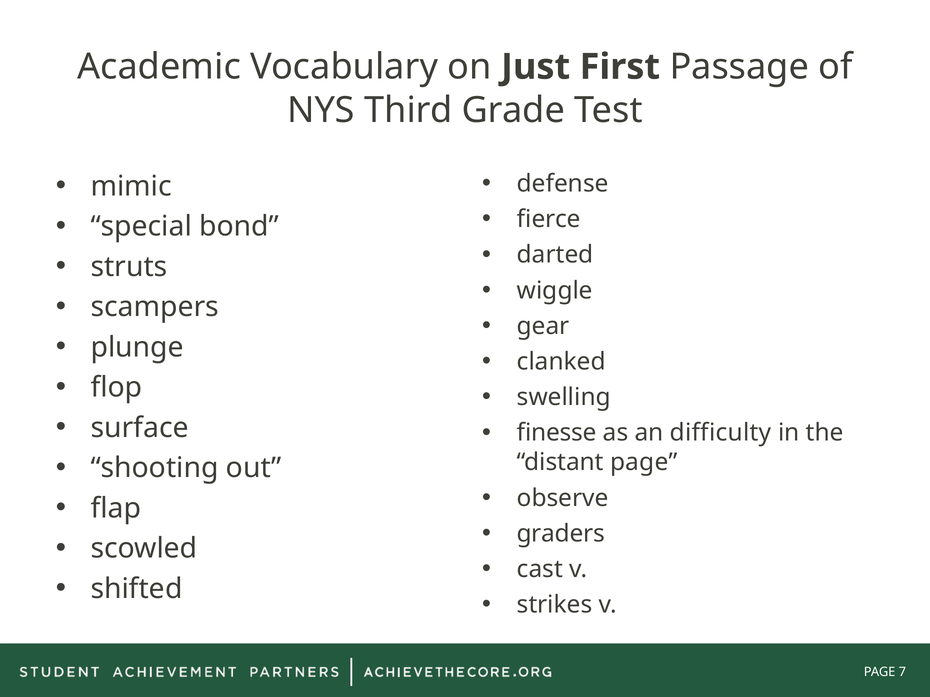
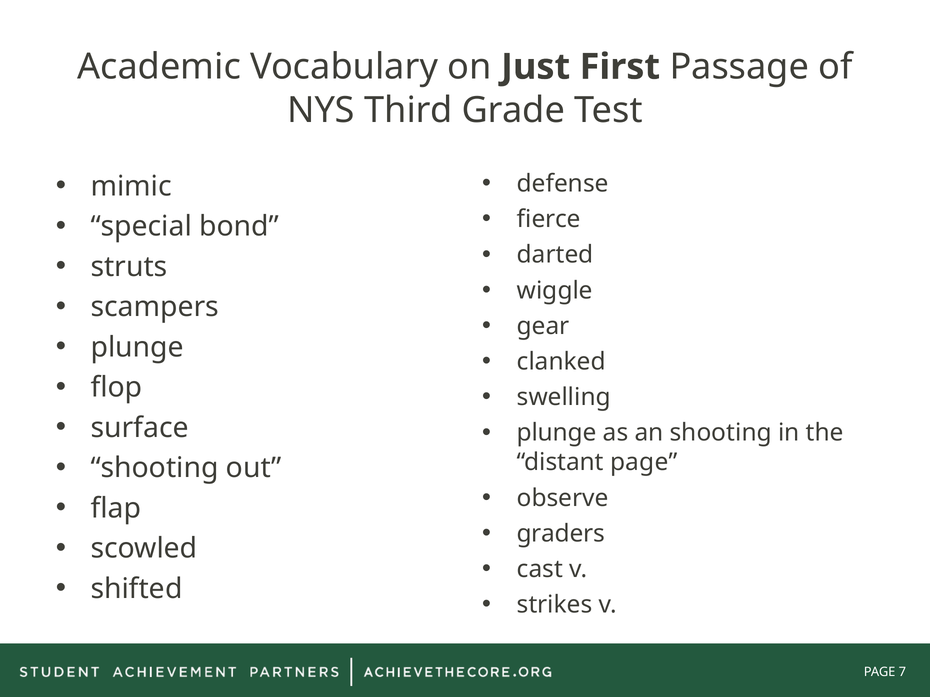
finesse: finesse -> plunge (557, 433)
an difficulty: difficulty -> shooting (721, 433)
